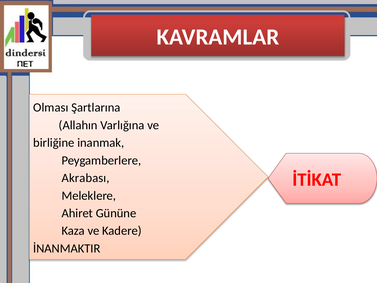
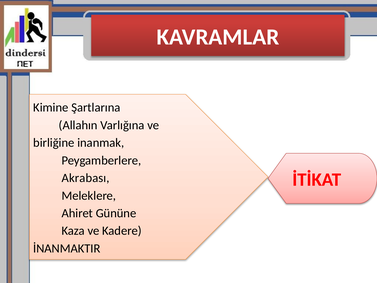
Olması: Olması -> Kimine (51, 107)
